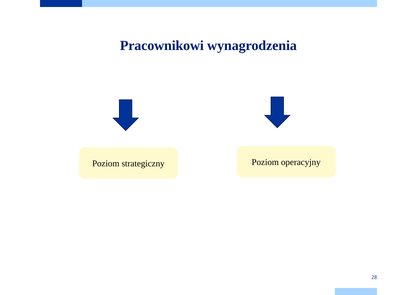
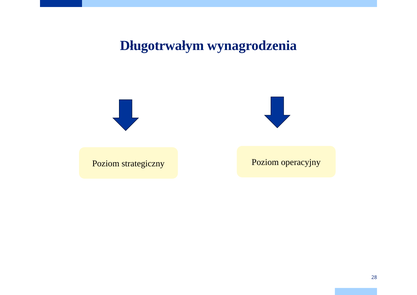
Pracownikowi: Pracownikowi -> Długotrwałym (162, 46)
